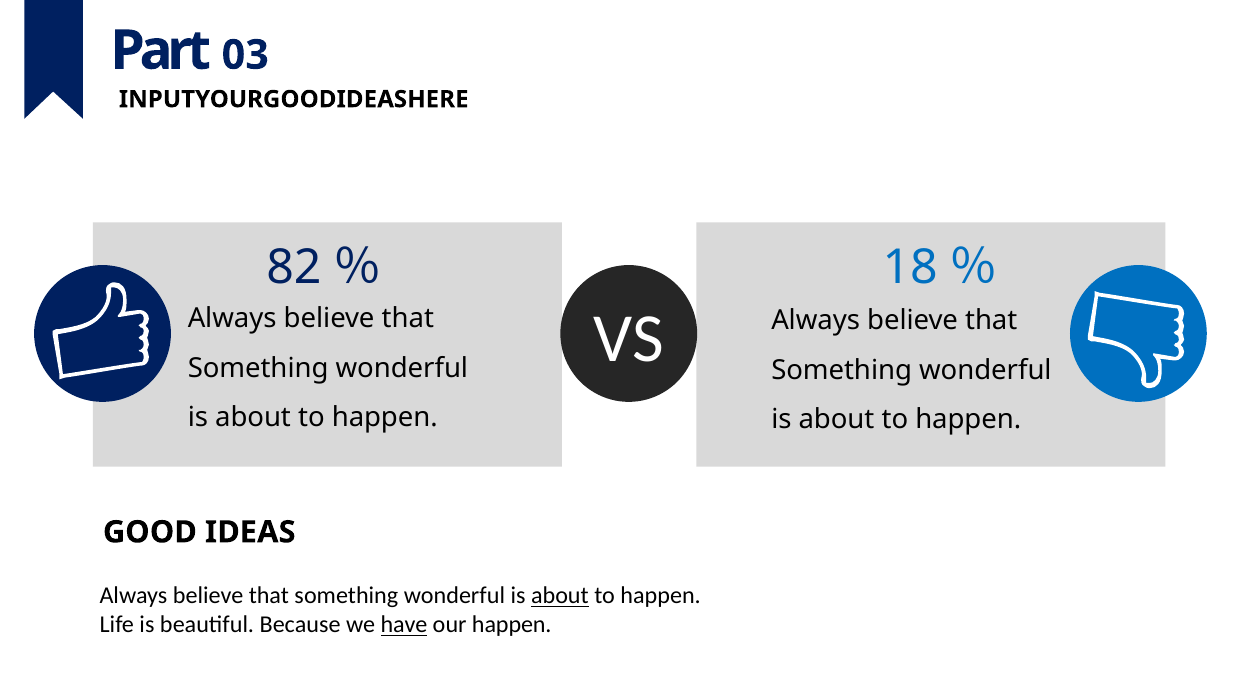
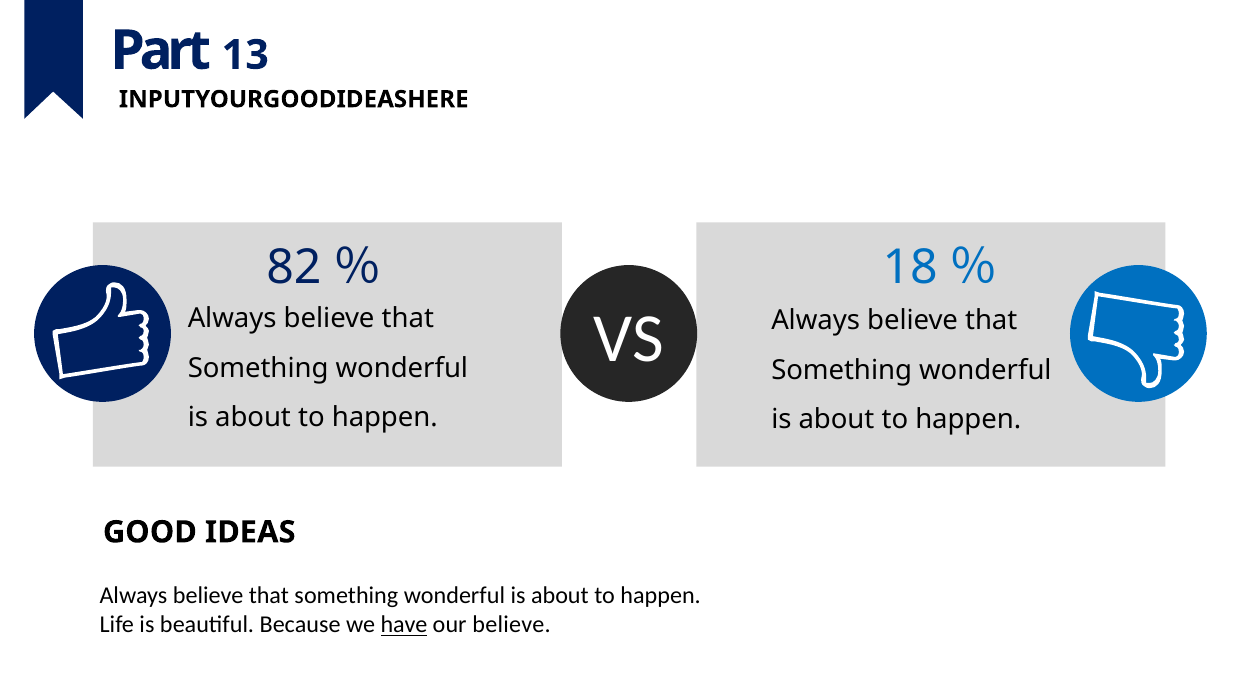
03: 03 -> 13 (245, 55)
about underline: present -> none (560, 596)
our happen: happen -> believe (512, 625)
